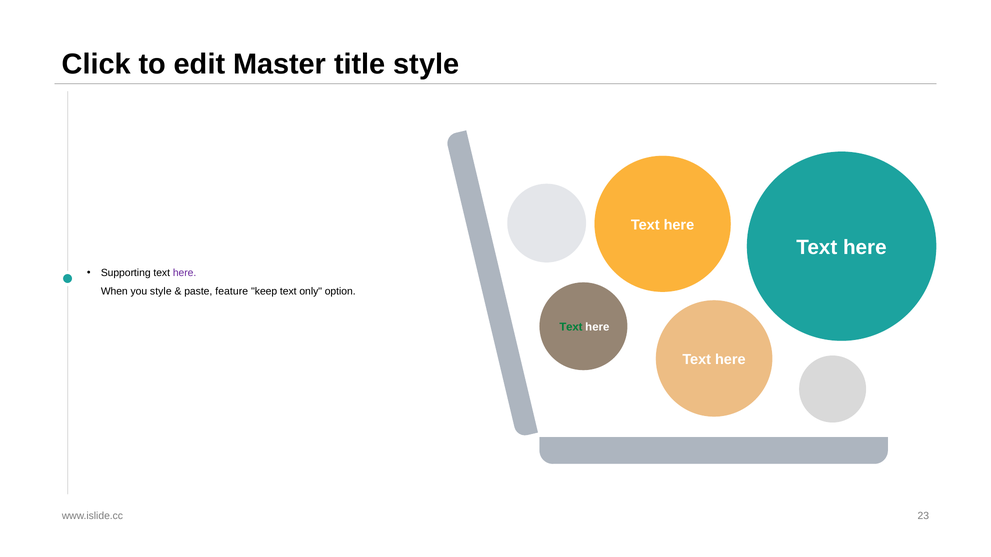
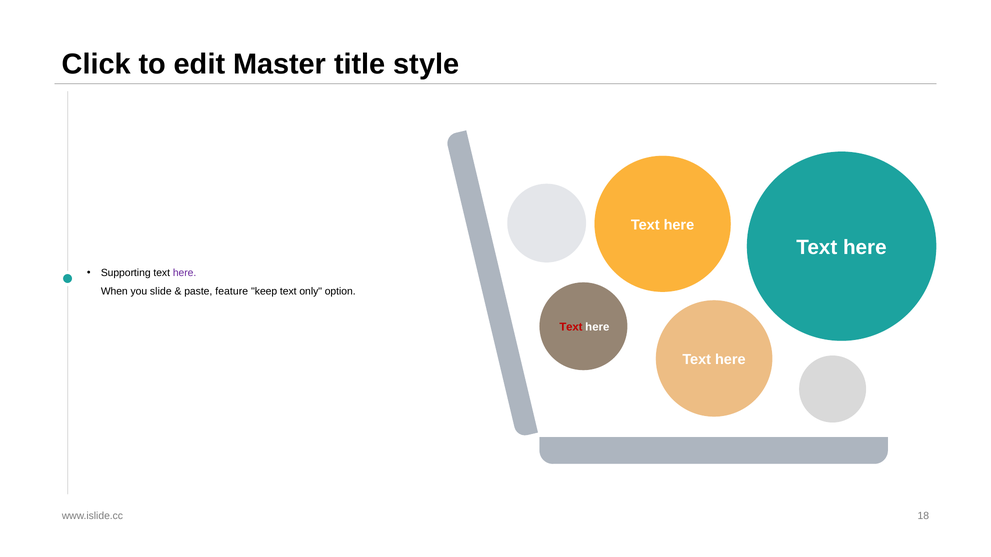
you style: style -> slide (161, 292)
Text colour: green -> red (571, 327)
23: 23 -> 18 (923, 516)
